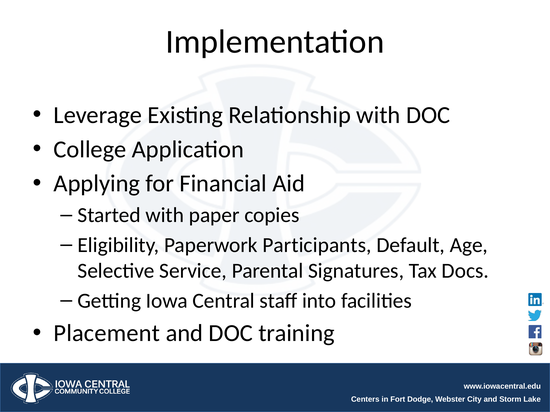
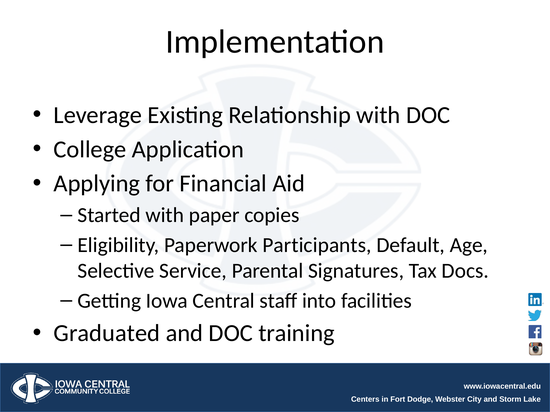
Placement: Placement -> Graduated (107, 334)
